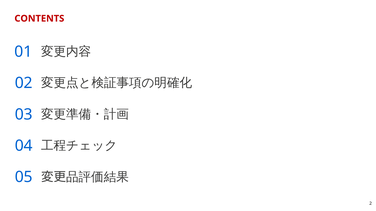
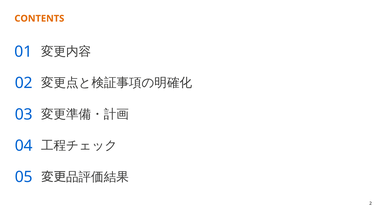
CONTENTS colour: red -> orange (39, 19)
